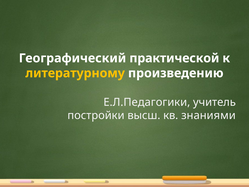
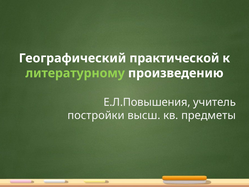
литературному colour: yellow -> light green (75, 73)
Е.Л.Педагогики: Е.Л.Педагогики -> Е.Л.Повышения (147, 102)
знаниями: знаниями -> предметы (209, 115)
